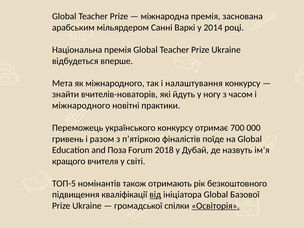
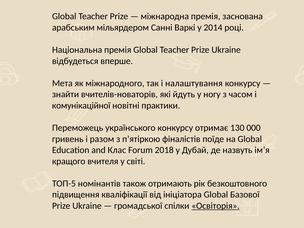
міжнародного: міжнародного -> комунікаційної (81, 106)
700: 700 -> 130 (237, 128)
Поза: Поза -> Клас (117, 150)
від underline: present -> none (155, 195)
